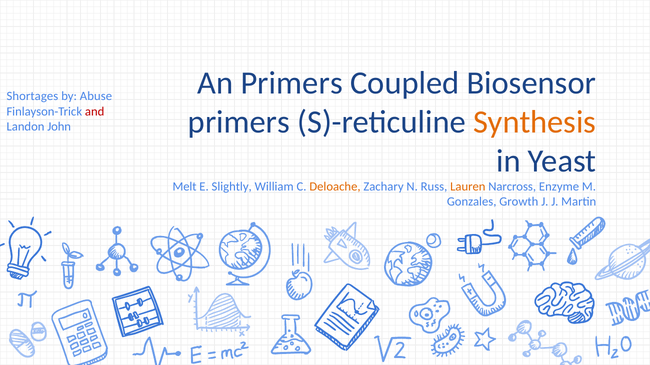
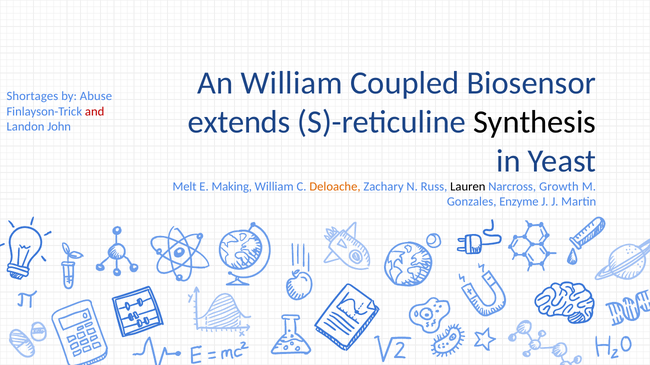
An Primers: Primers -> William (292, 83)
primers: primers -> extends (239, 122)
Synthesis colour: orange -> black (535, 122)
Slightly: Slightly -> Making (232, 187)
Lauren colour: orange -> black (468, 187)
Enzyme: Enzyme -> Growth (559, 187)
Growth: Growth -> Enzyme (519, 202)
